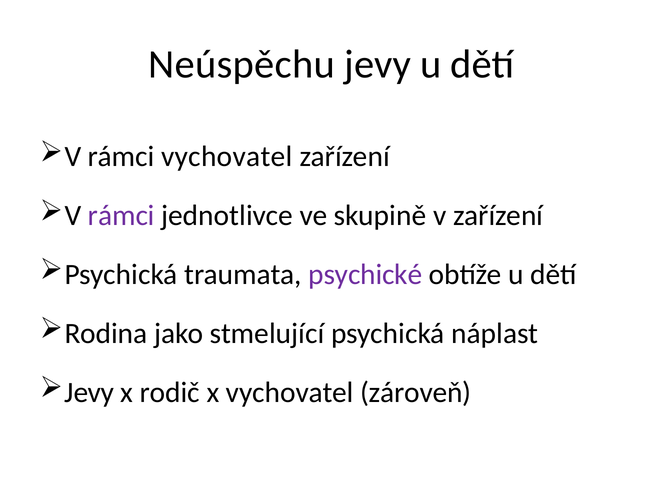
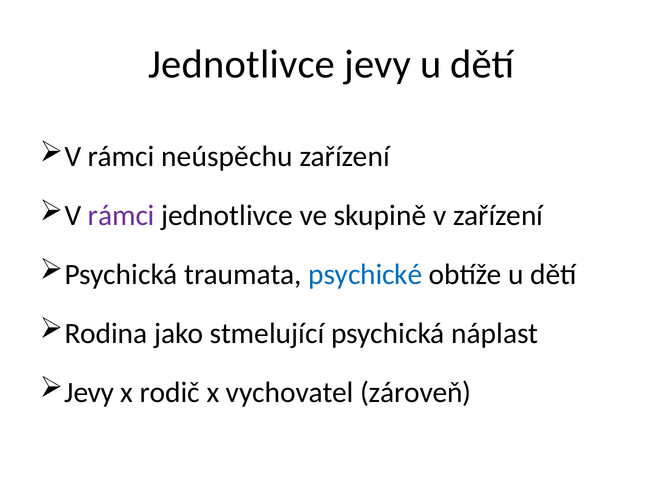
Neúspěchu: Neúspěchu -> Jednotlivce (242, 64)
rámci vychovatel: vychovatel -> neúspěchu (227, 157)
psychické colour: purple -> blue (365, 275)
